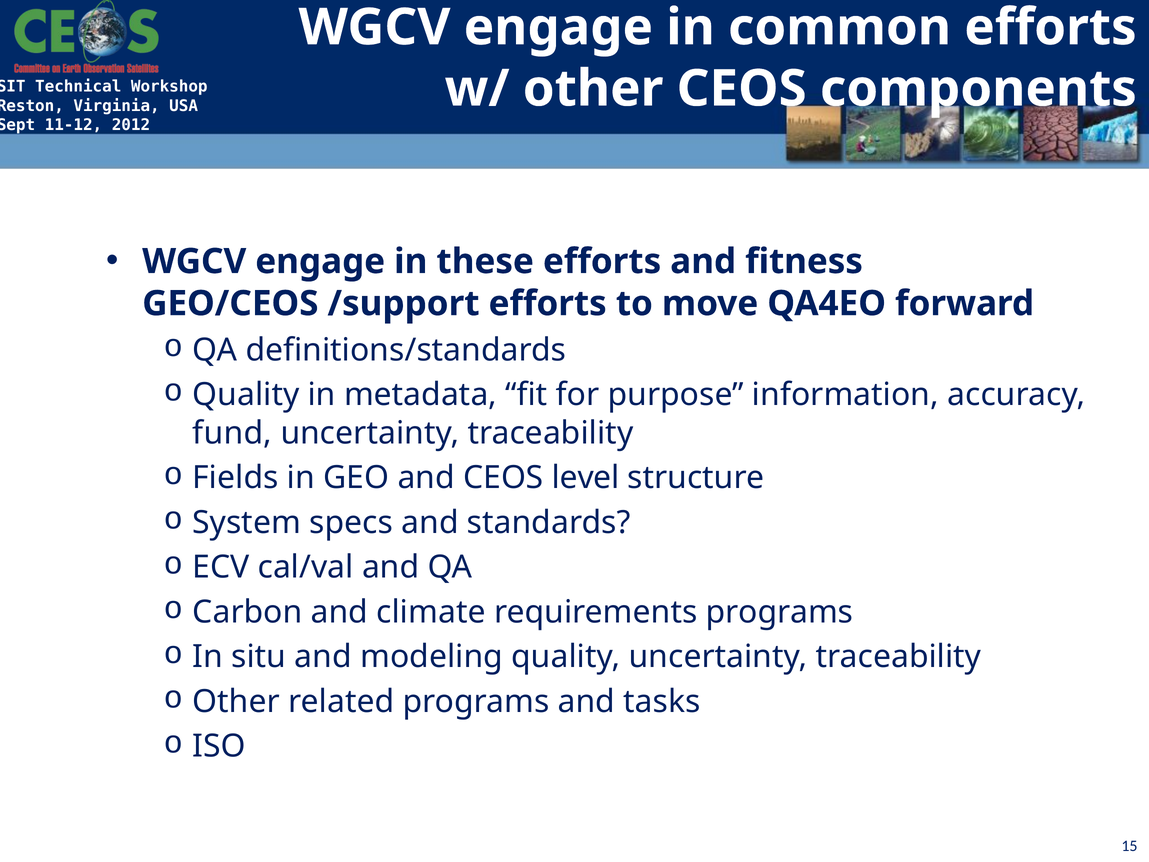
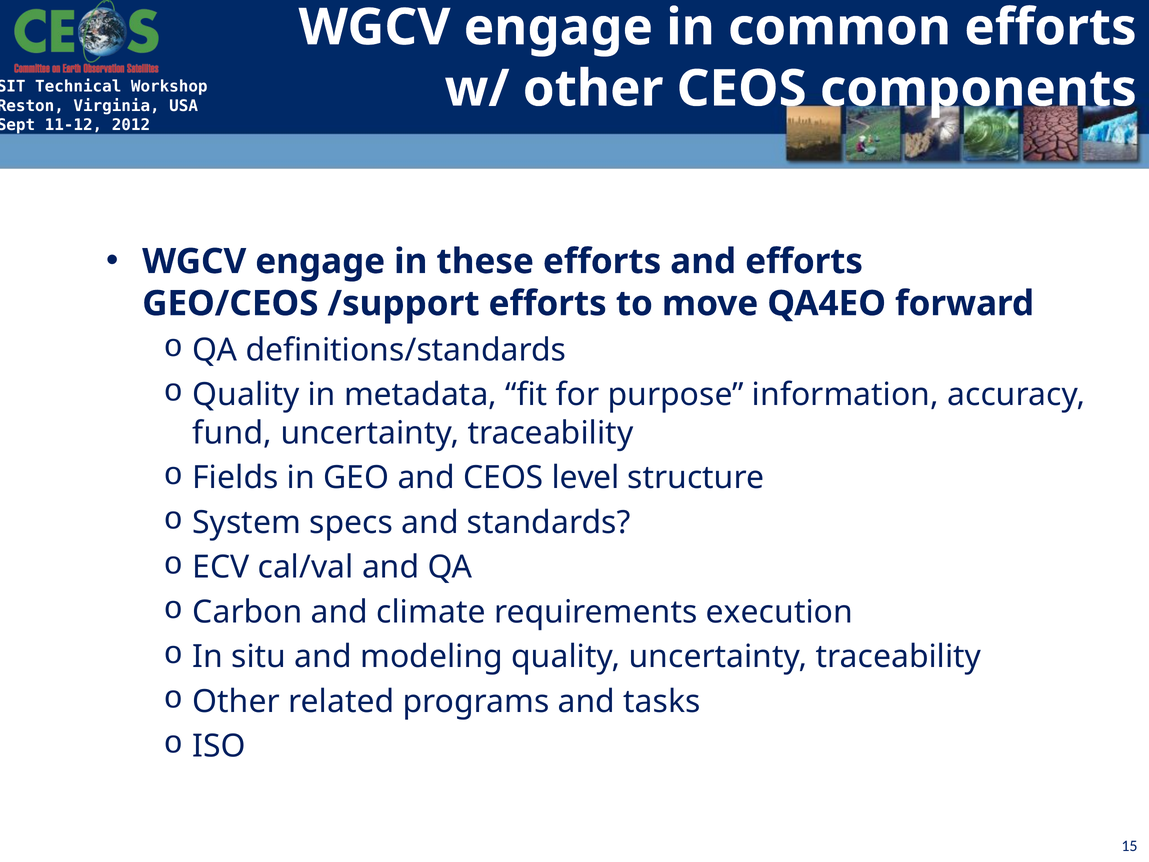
and fitness: fitness -> efforts (804, 261)
requirements programs: programs -> execution (779, 612)
